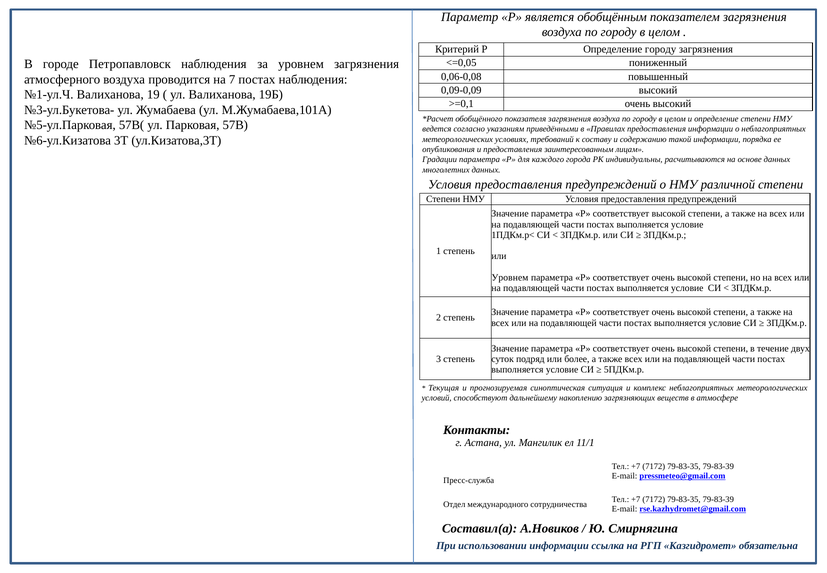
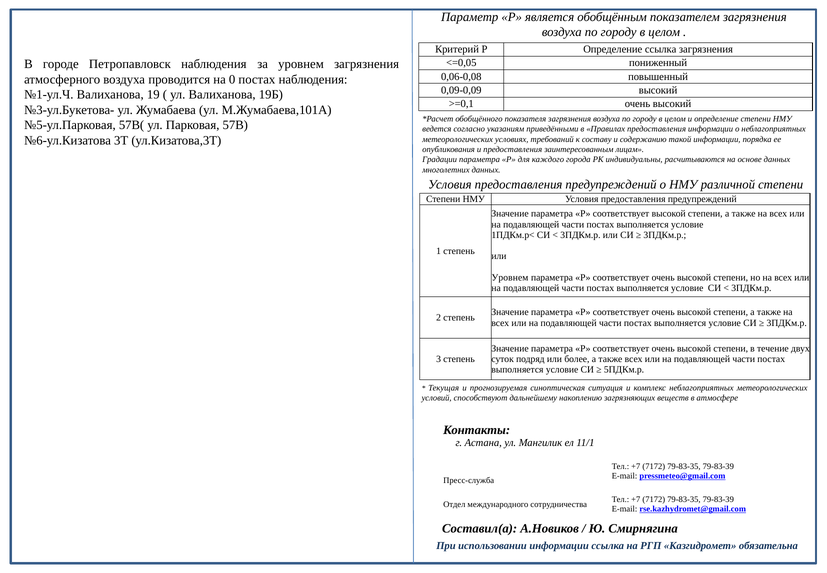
Определение городу: городу -> ссылка (661, 49)
7: 7 -> 0 (232, 79)
